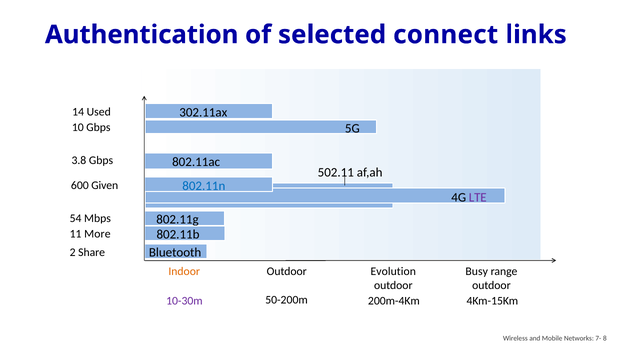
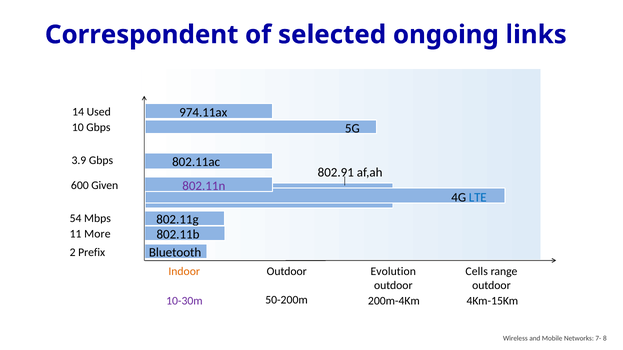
Authentication: Authentication -> Correspondent (142, 35)
connect: connect -> ongoing (446, 35)
302.11ax: 302.11ax -> 974.11ax (203, 113)
3.8: 3.8 -> 3.9 (79, 161)
502.11: 502.11 -> 802.91 (336, 173)
802.11n colour: blue -> purple (204, 186)
LTE colour: purple -> blue (478, 198)
Share: Share -> Prefix (92, 253)
Busy: Busy -> Cells (477, 272)
